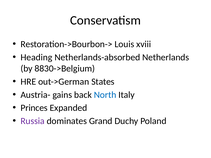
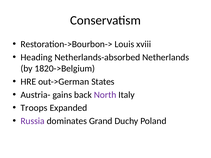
8830->Belgium: 8830->Belgium -> 1820->Belgium (65, 69)
North colour: blue -> purple (105, 95)
Princes: Princes -> Troops (34, 108)
